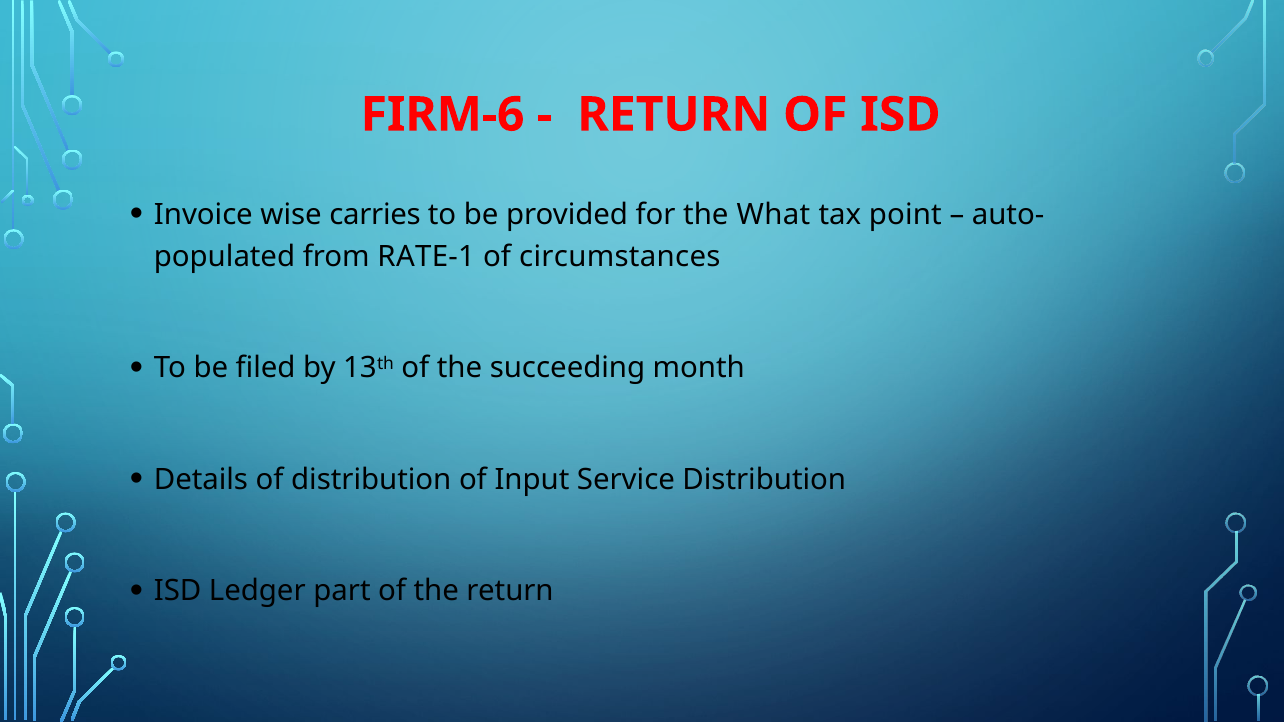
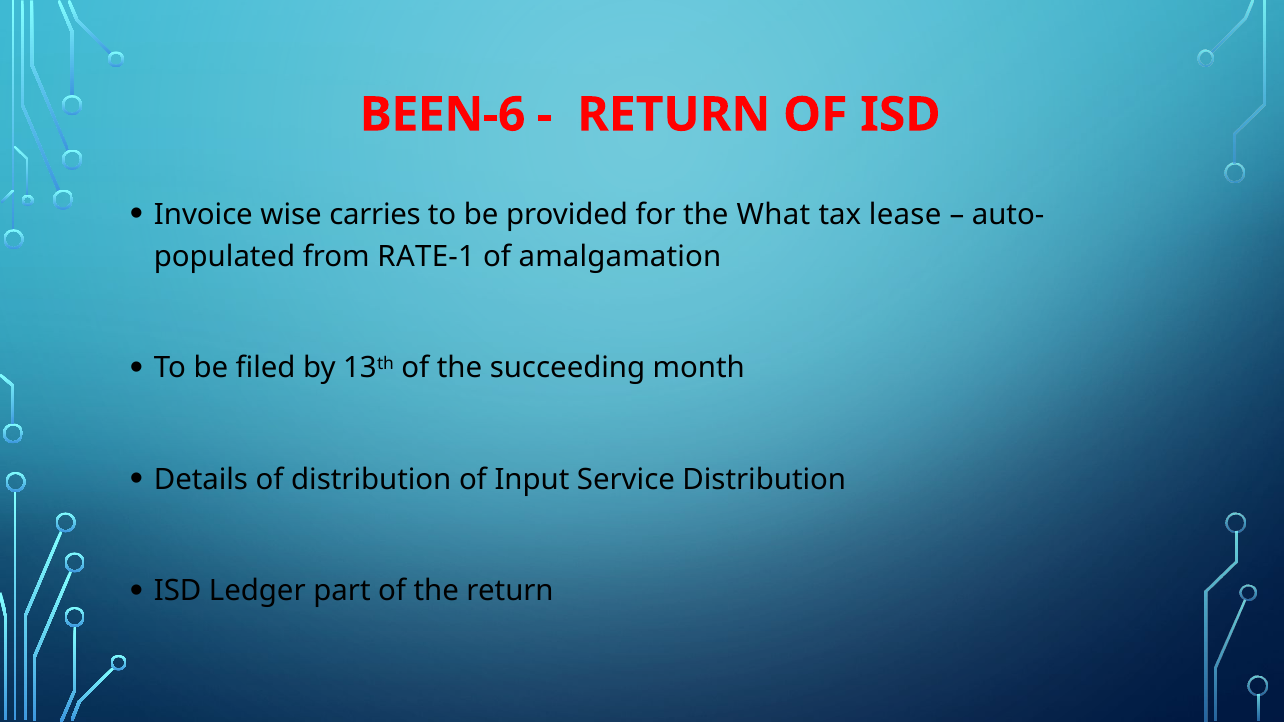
FIRM-6: FIRM-6 -> BEEN-6 (443, 115)
point: point -> lease (905, 215)
circumstances: circumstances -> amalgamation (620, 257)
